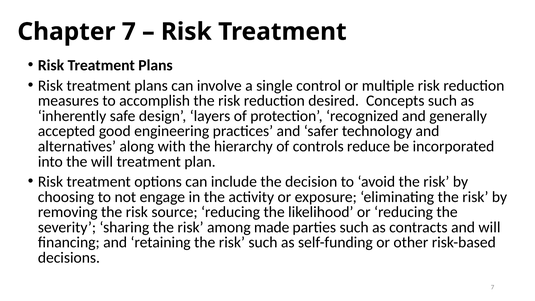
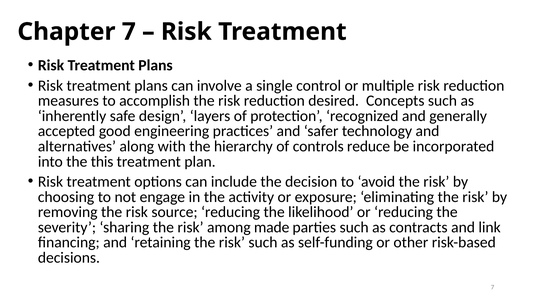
the will: will -> this (102, 162)
and will: will -> link (490, 227)
